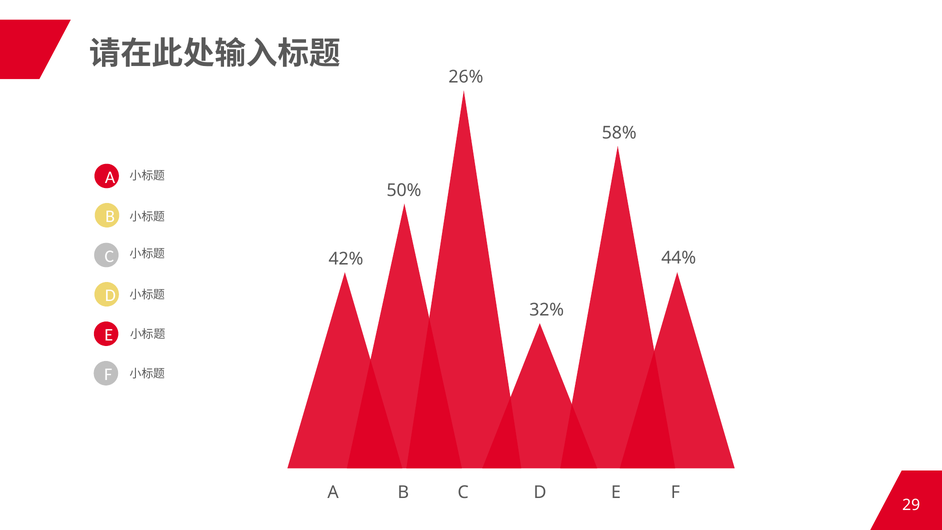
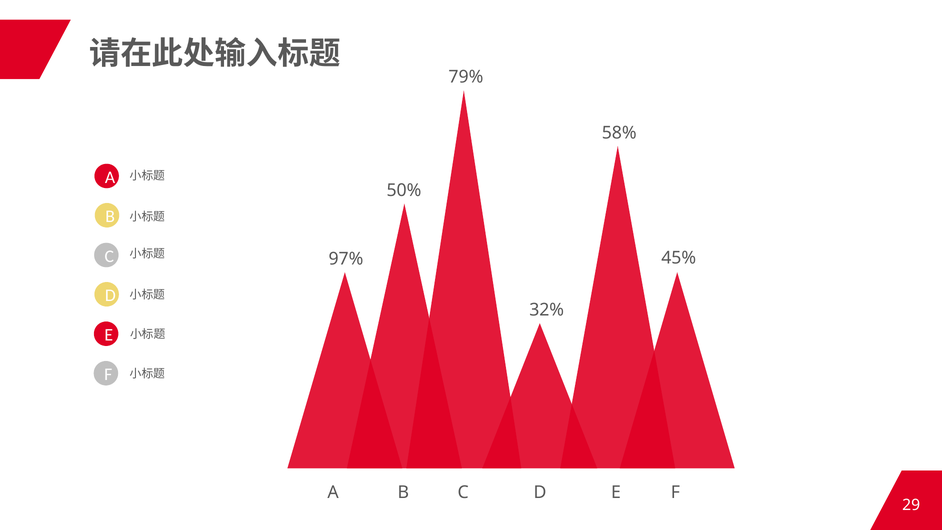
26%: 26% -> 79% (466, 77)
44%: 44% -> 45% (679, 258)
42%: 42% -> 97% (346, 259)
